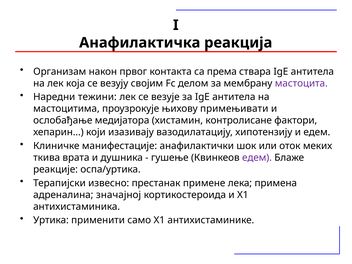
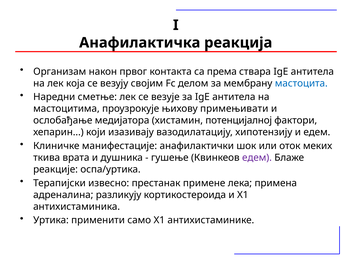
мастоцита colour: purple -> blue (301, 83)
тежини: тежини -> сметње (97, 97)
контролисане: контролисане -> потенцијалној (239, 120)
значајној: значајној -> разликују (119, 195)
